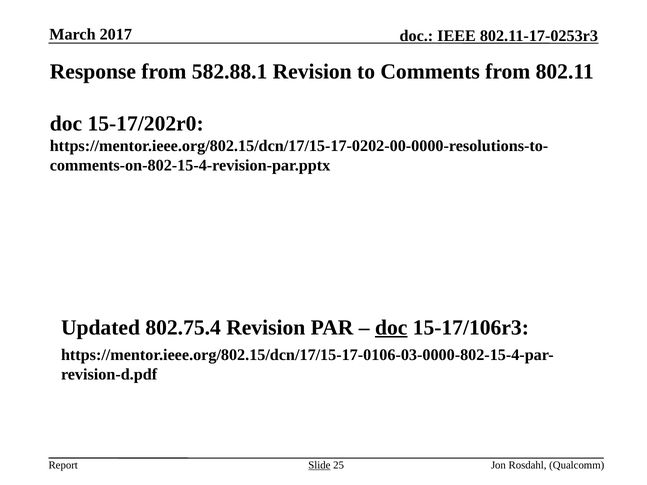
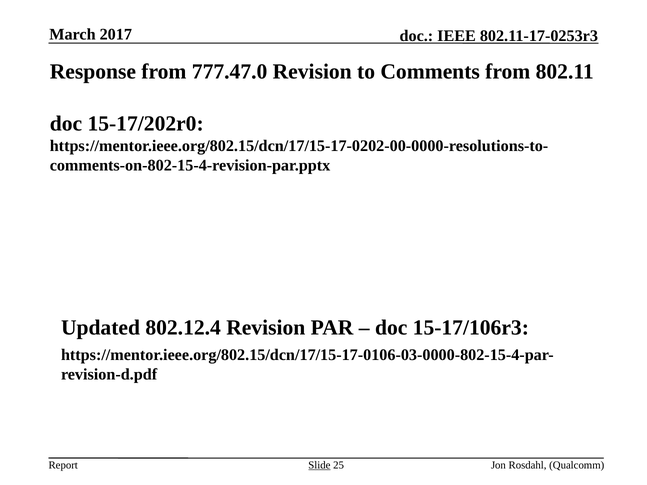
582.88.1: 582.88.1 -> 777.47.0 (230, 72)
802.75.4: 802.75.4 -> 802.12.4 (183, 328)
doc underline: present -> none (391, 328)
